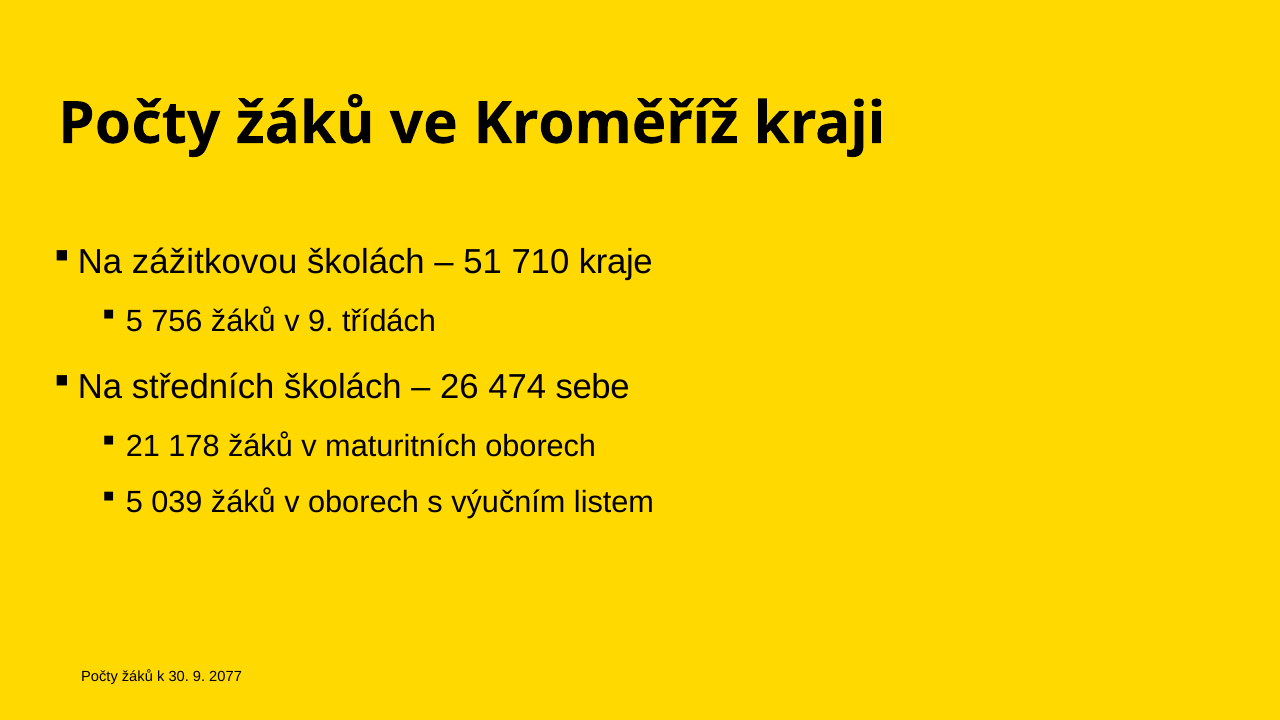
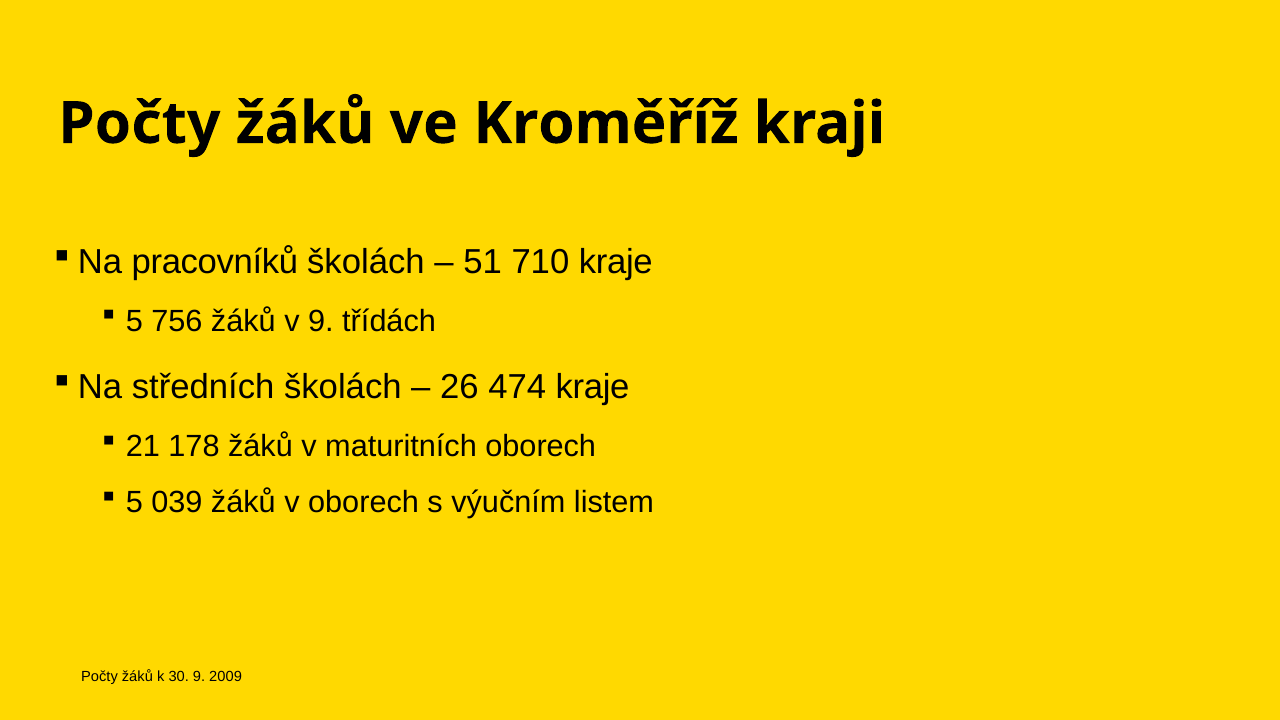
zážitkovou: zážitkovou -> pracovníků (215, 262)
474 sebe: sebe -> kraje (593, 387)
2077: 2077 -> 2009 (226, 677)
